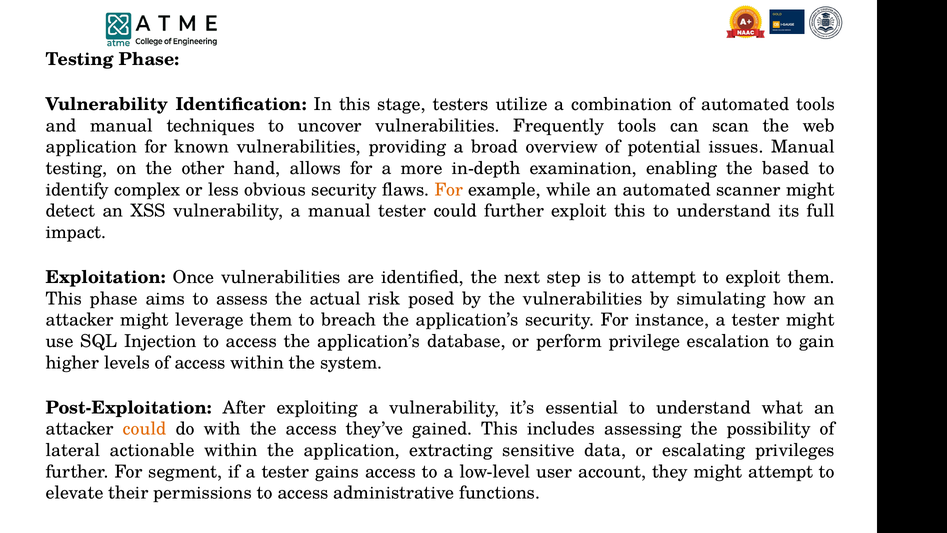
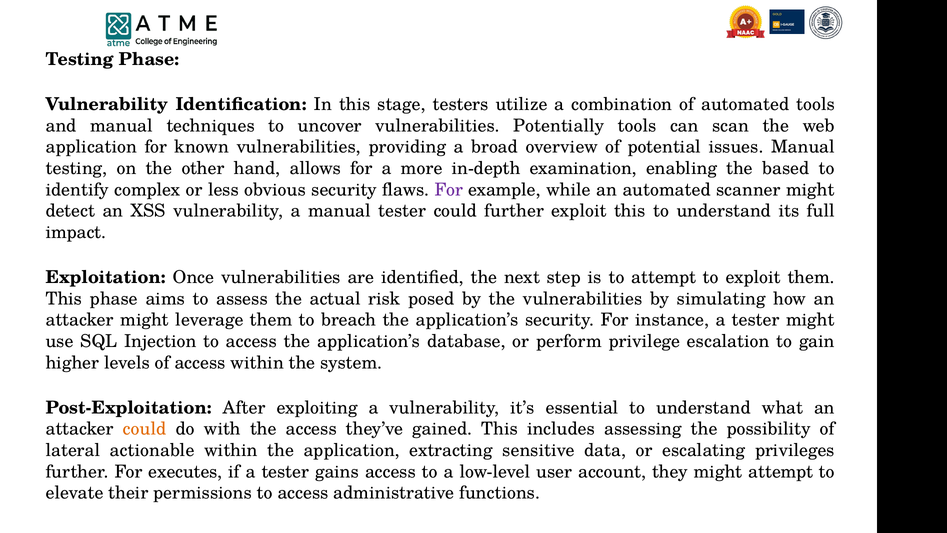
Frequently: Frequently -> Potentially (559, 126)
For colour: orange -> purple (449, 190)
segment: segment -> executes (185, 471)
